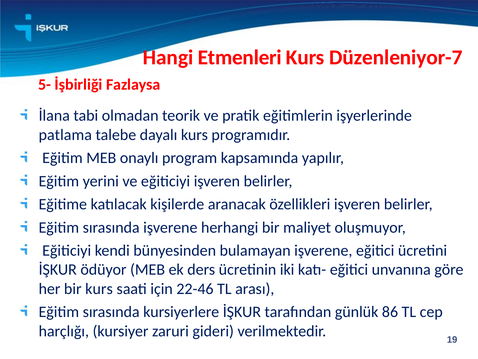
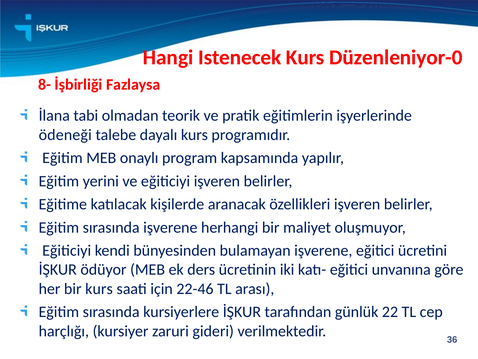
Etmenleri: Etmenleri -> Istenecek (240, 57)
Düzenleniyor-7: Düzenleniyor-7 -> Düzenleniyor-0 (396, 57)
5-: 5- -> 8- (44, 84)
patlama: patlama -> ödeneği (65, 135)
86: 86 -> 22 (390, 312)
19: 19 -> 36 (452, 339)
